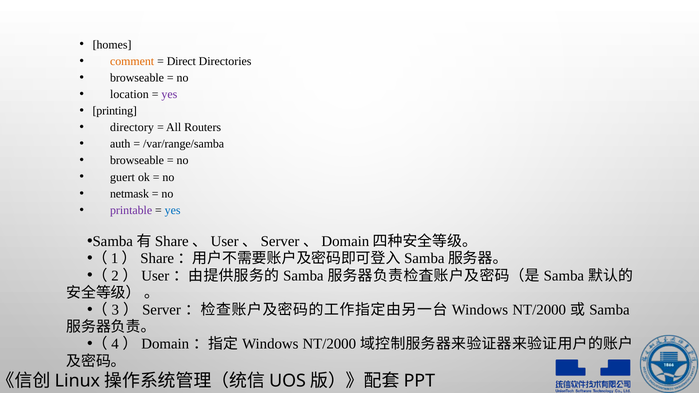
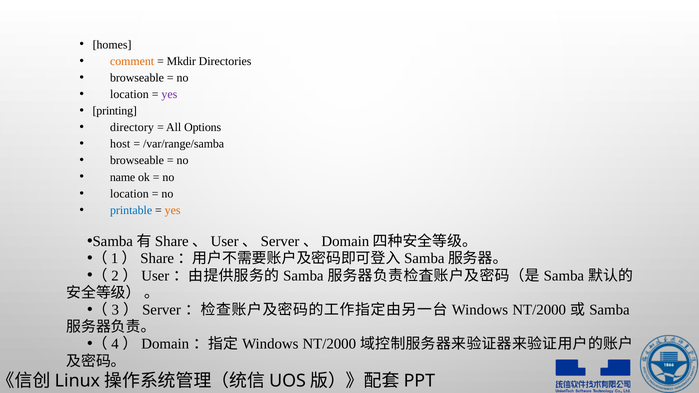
Direct: Direct -> Mkdir (181, 61)
Routers: Routers -> Options (203, 127)
auth: auth -> host (120, 144)
guert: guert -> name (123, 177)
netmask: netmask -> location (129, 194)
printable colour: purple -> blue (131, 210)
yes colour: blue -> orange (173, 210)
